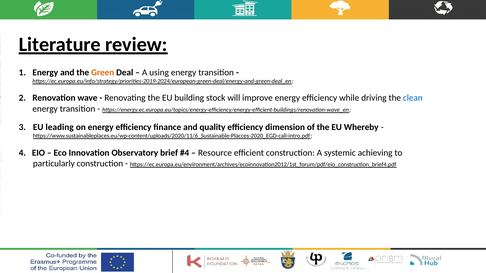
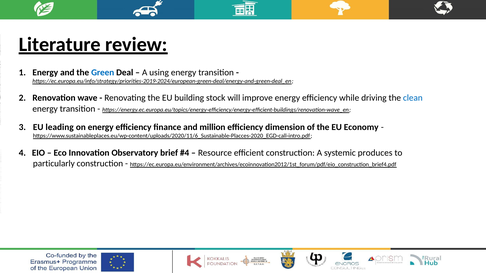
Green colour: orange -> blue (103, 72)
quality: quality -> million (212, 127)
Whereby: Whereby -> Economy (361, 127)
achieving: achieving -> produces (375, 153)
